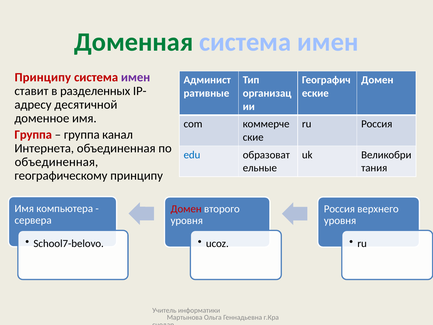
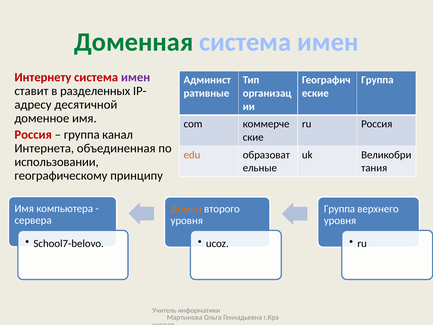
Принципу: Принципу -> Интернету (43, 77)
Домен: Домен -> Группа (377, 80)
Группа: Группа -> Россия (33, 135)
edu colour: blue -> orange (192, 155)
объединенная: объединенная -> использовании (57, 162)
Домен colour: red -> orange (186, 209)
Россия: Россия -> Группа (339, 209)
